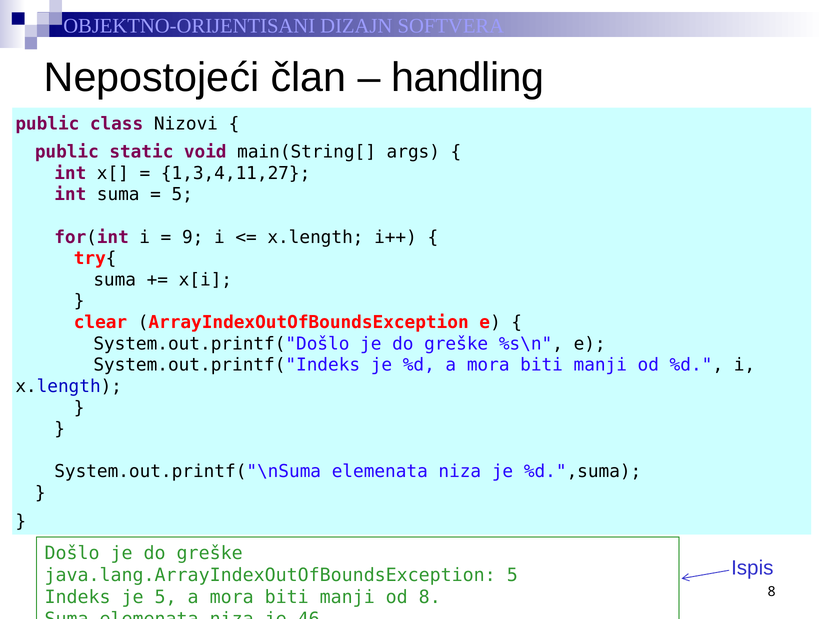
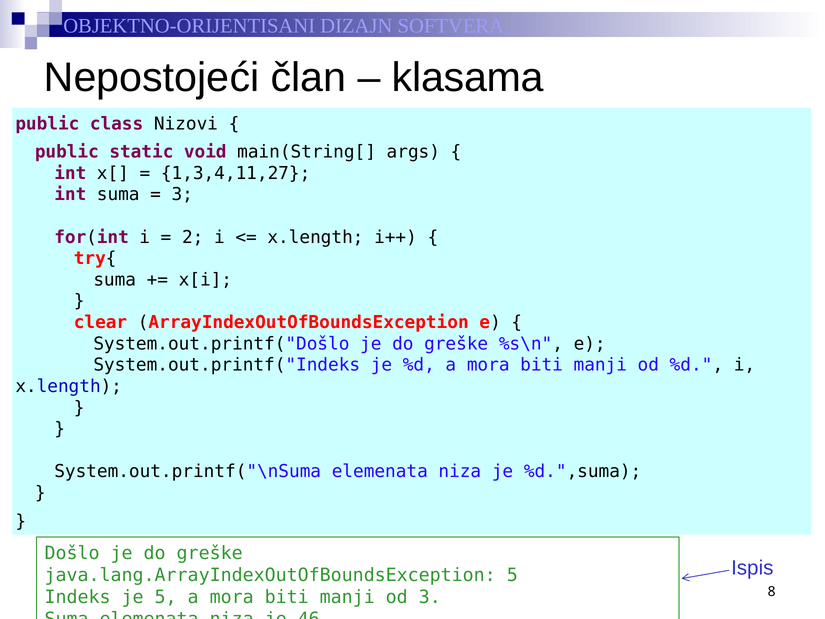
handling: handling -> klasama (468, 77)
5: 5 -> 3 (182, 194)
9: 9 -> 2 (193, 237)
od 8: 8 -> 3 (430, 597)
